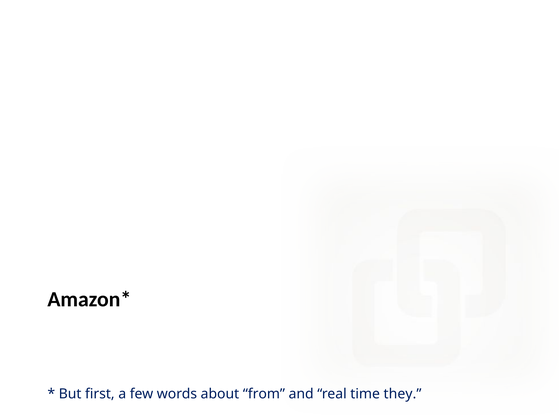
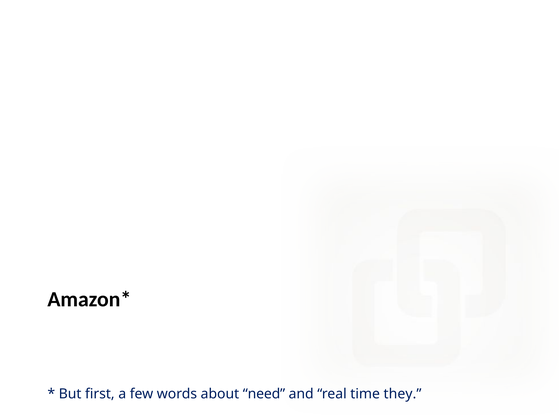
from: from -> need (264, 394)
